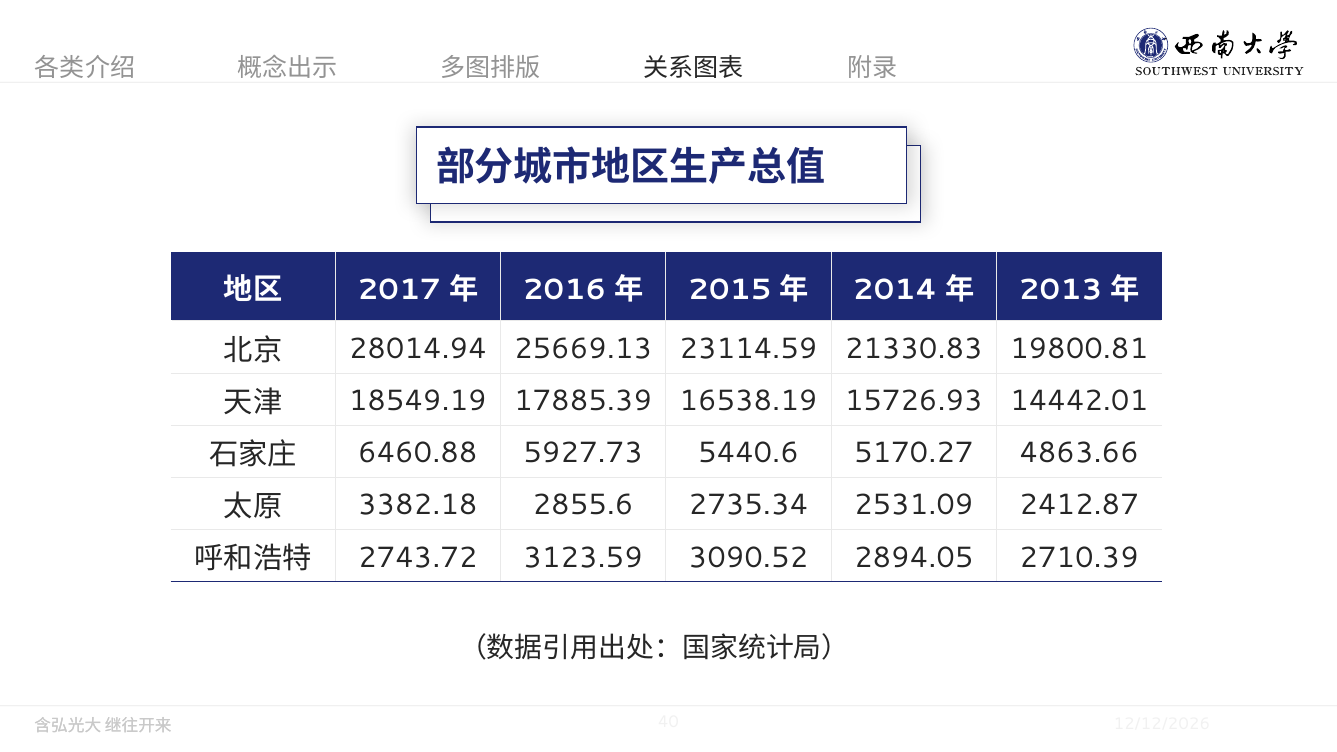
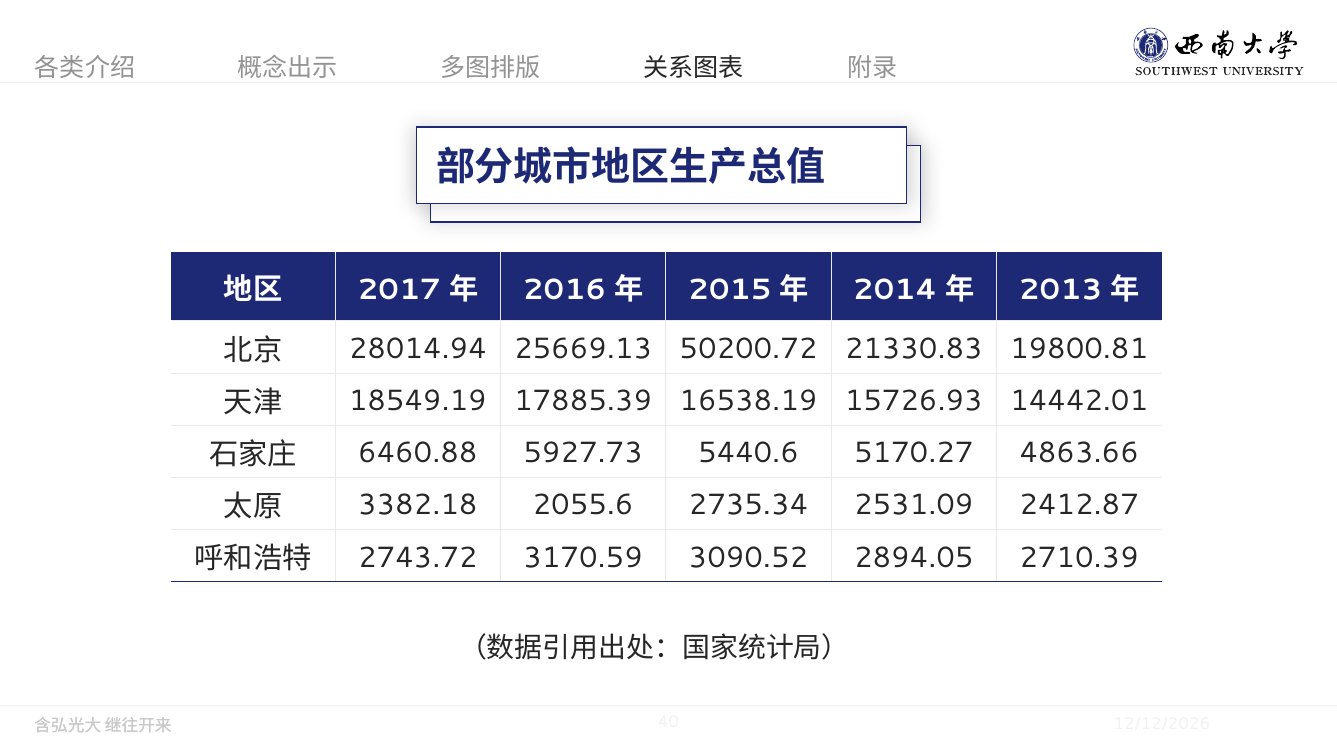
23114.59: 23114.59 -> 50200.72 (748, 349)
2855.6: 2855.6 -> 2055.6 (583, 505)
3123.59: 3123.59 -> 3170.59 (583, 557)
